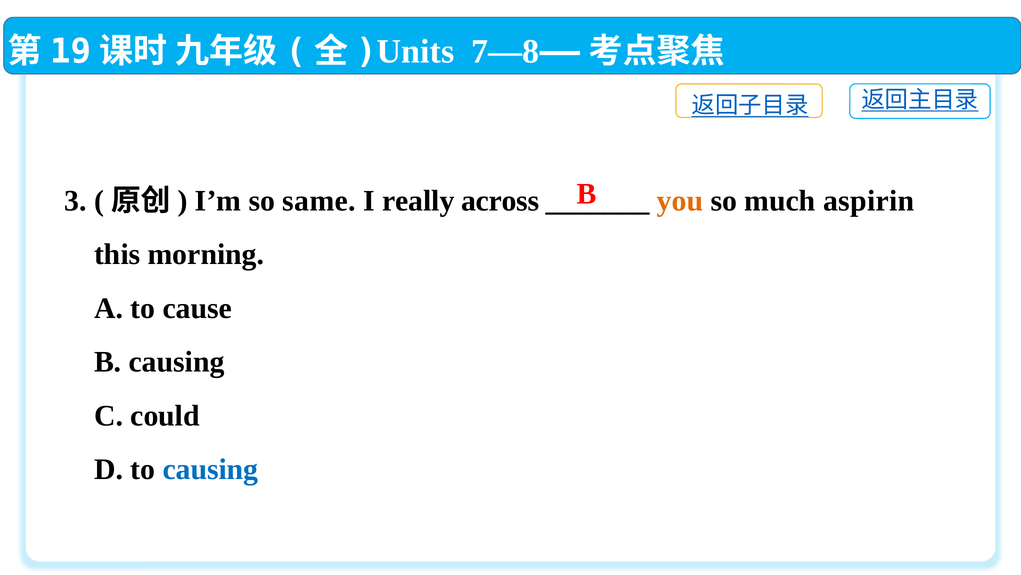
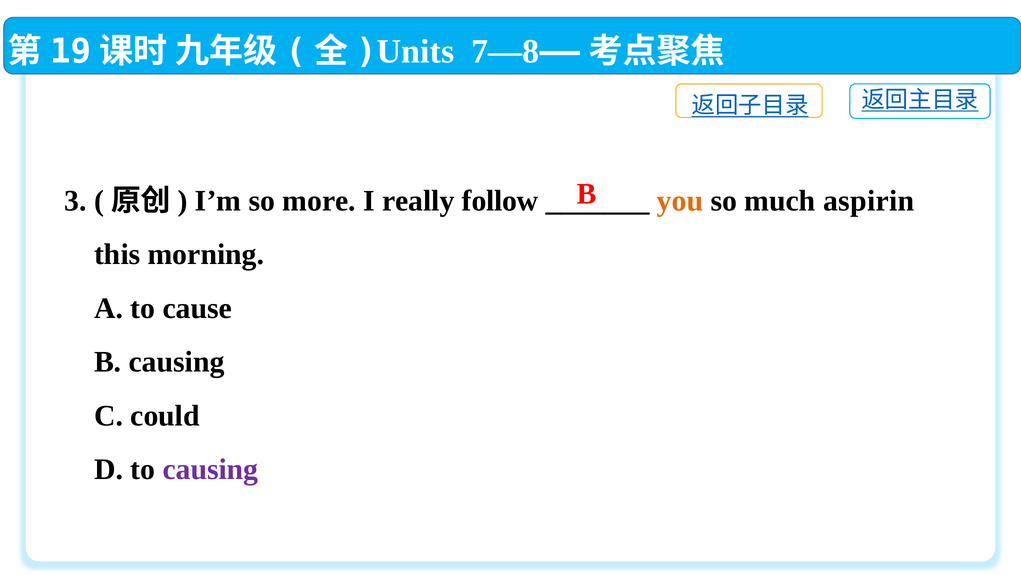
same: same -> more (319, 201)
across: across -> follow (500, 201)
causing colour: blue -> purple (211, 469)
